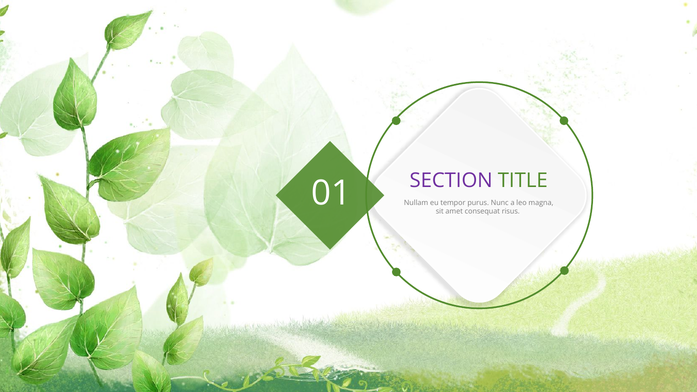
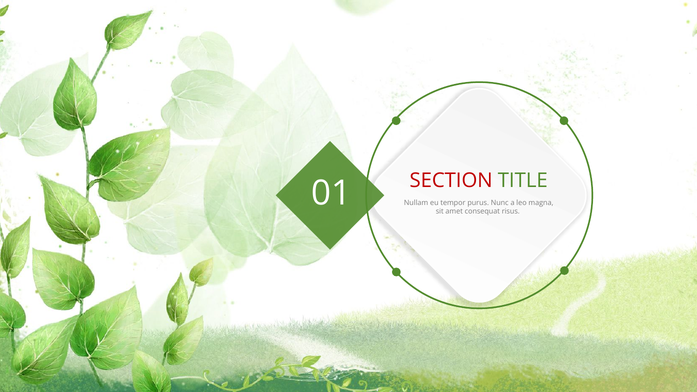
SECTION colour: purple -> red (451, 181)
